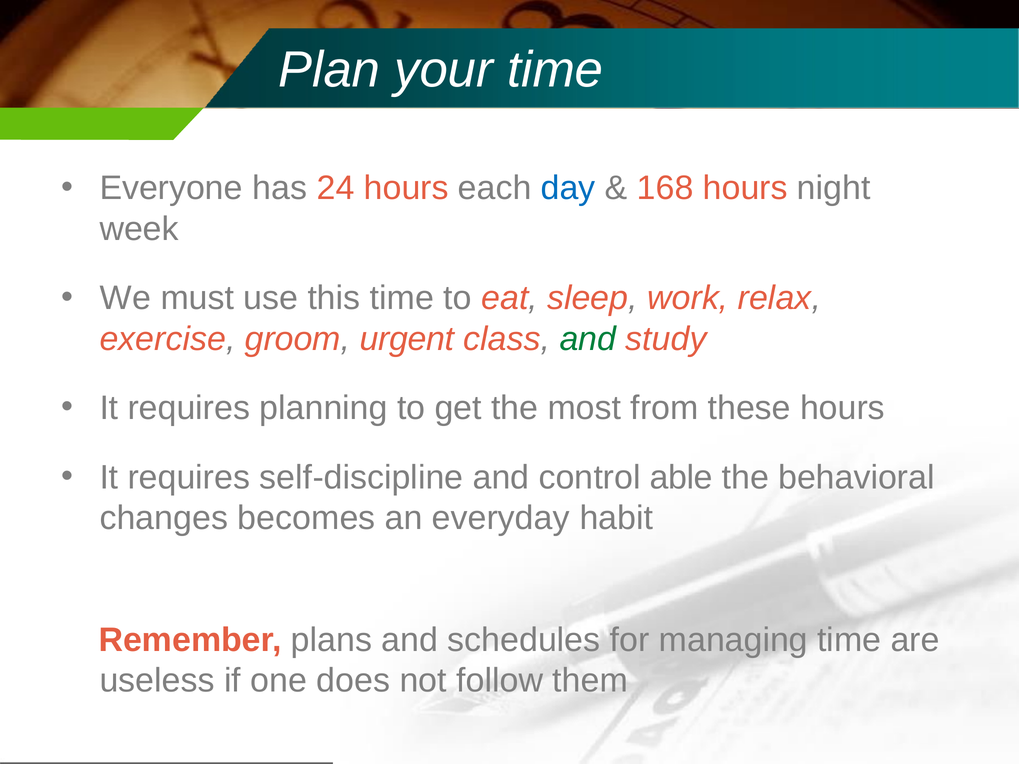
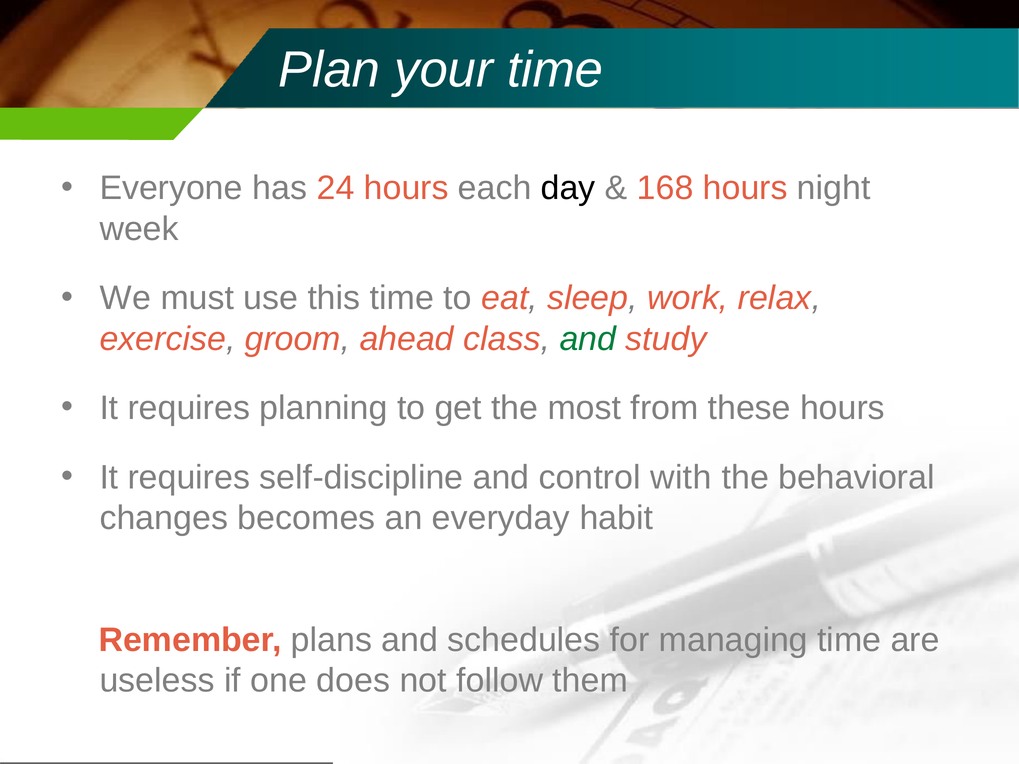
day colour: blue -> black (568, 188)
urgent: urgent -> ahead (407, 339)
able: able -> with (681, 478)
